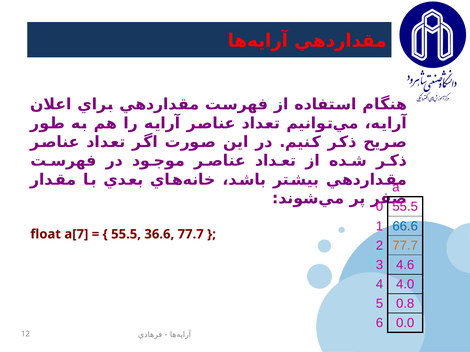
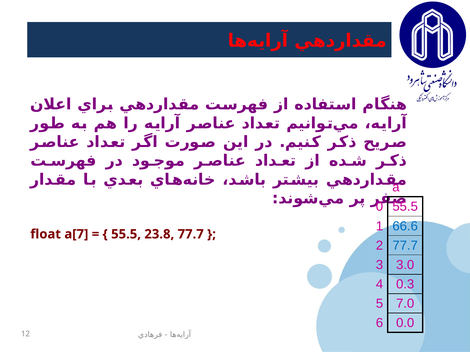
36.6: 36.6 -> 23.8 (159, 234)
77.7 colour: orange -> blue (405, 246)
4.6: 4.6 -> 3.0 (405, 265)
4.0: 4.0 -> 0.3 (405, 285)
0.8: 0.8 -> 7.0 (405, 304)
